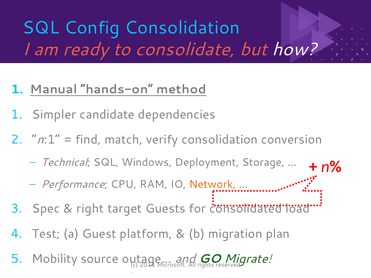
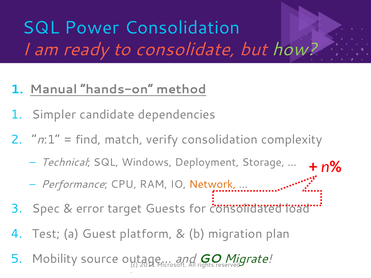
Config: Config -> Power (92, 28)
how colour: white -> light green (294, 49)
conversion: conversion -> complexity (292, 140)
right: right -> error (90, 209)
